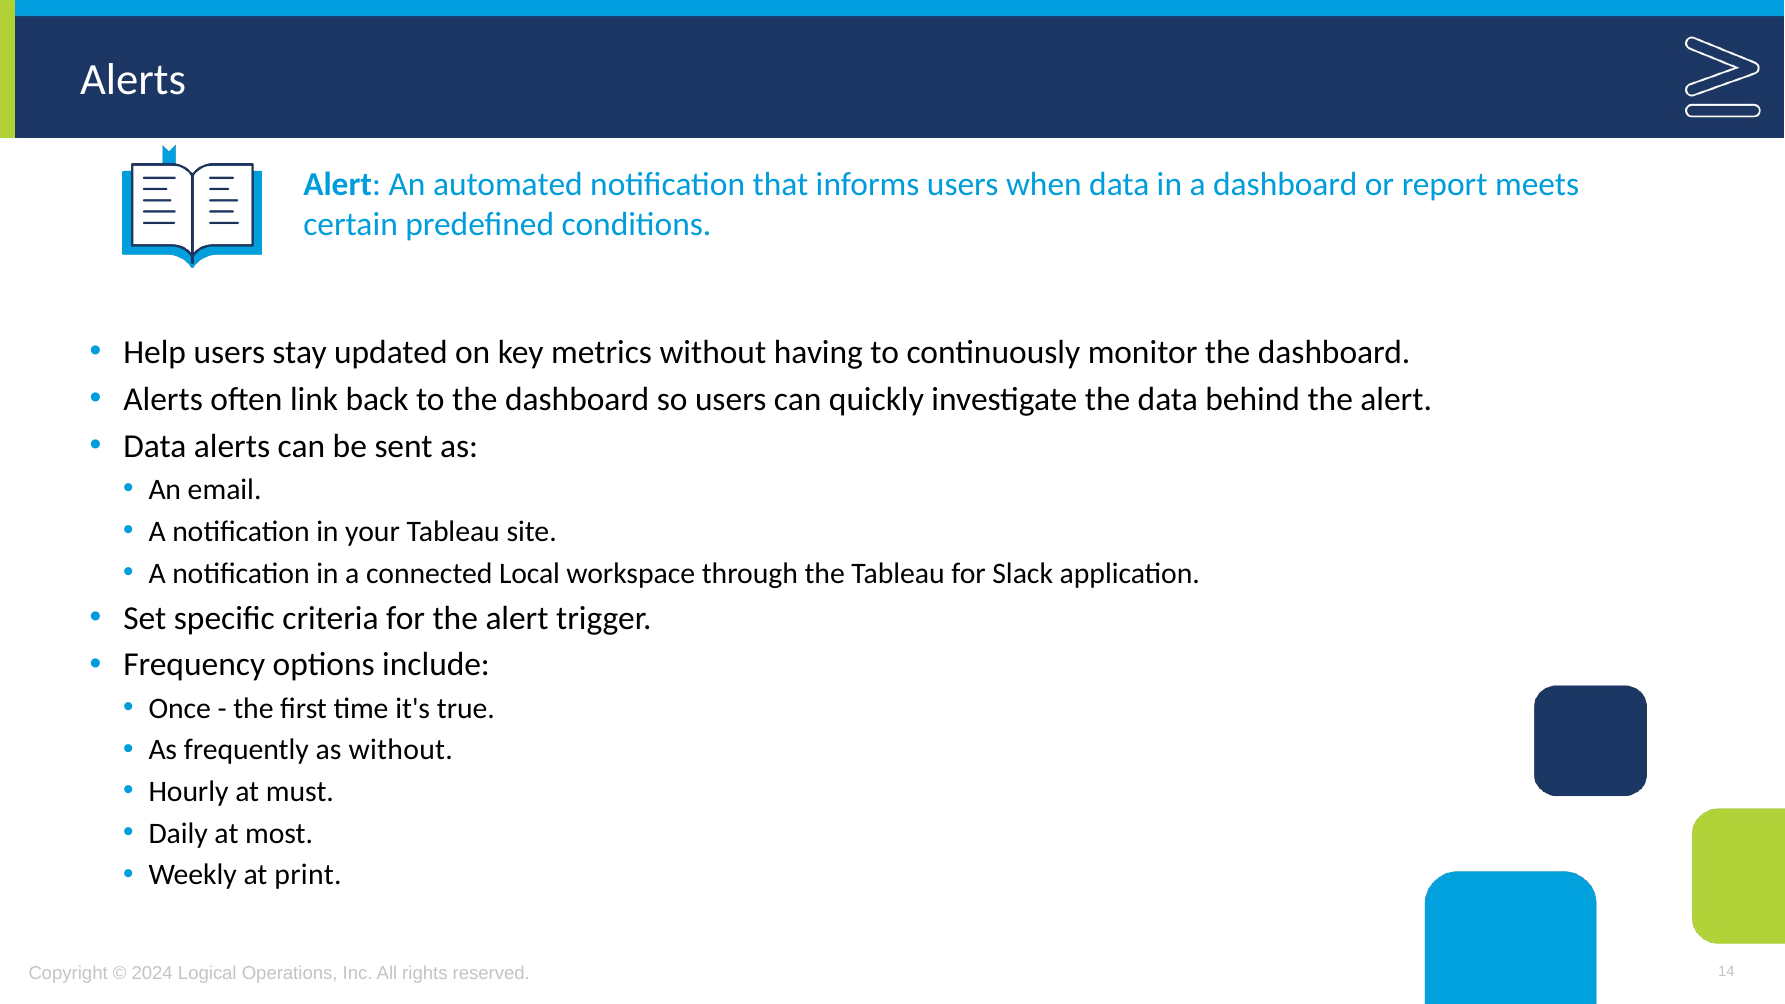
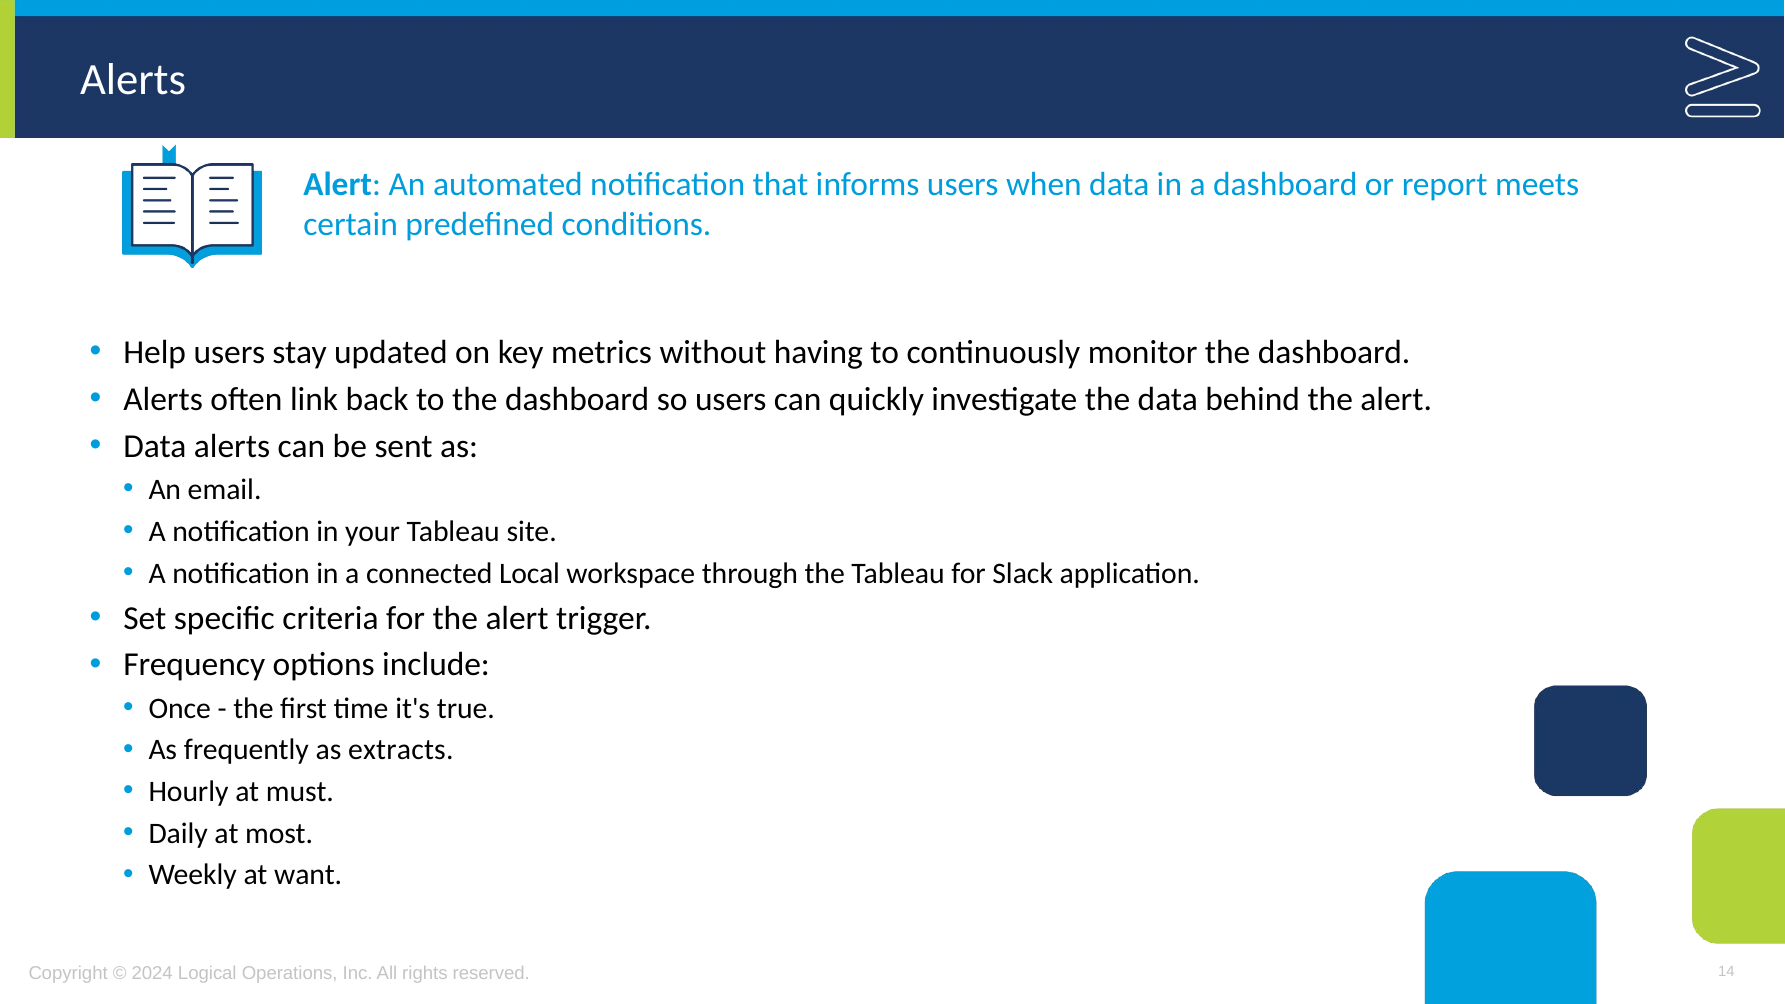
as without: without -> extracts (401, 750)
print: print -> want (308, 875)
